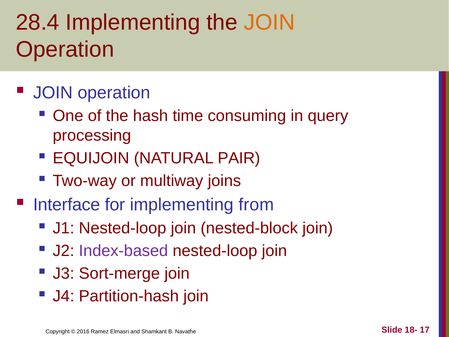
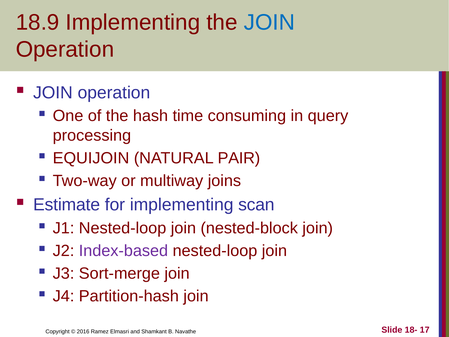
28.4: 28.4 -> 18.9 (38, 23)
JOIN colour: orange -> blue (269, 23)
Interface: Interface -> Estimate (67, 204)
from: from -> scan (256, 204)
